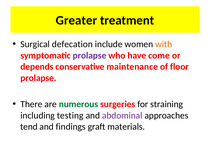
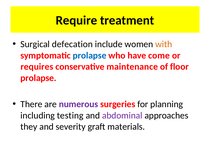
Greater: Greater -> Require (76, 20)
prolapse colour: purple -> blue (90, 55)
depends: depends -> requires (37, 66)
numerous colour: green -> purple (78, 104)
straining: straining -> planning (167, 104)
tend: tend -> they (29, 126)
findings: findings -> severity (71, 126)
